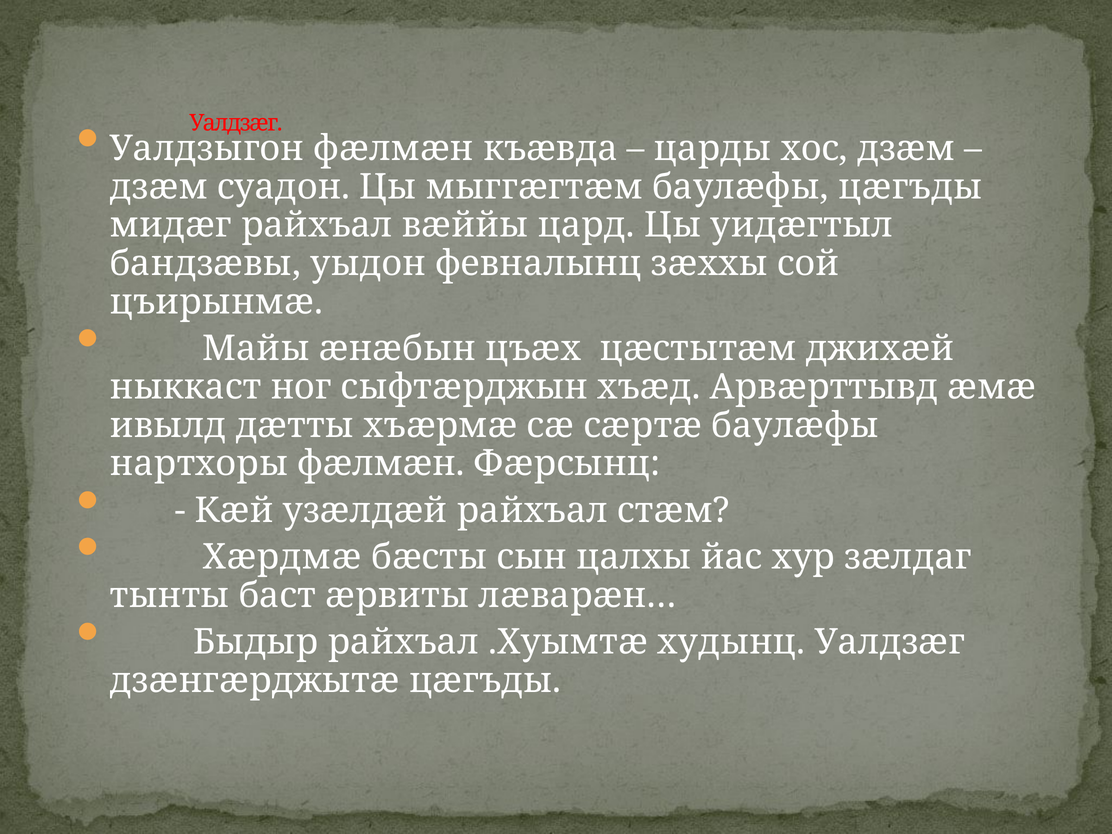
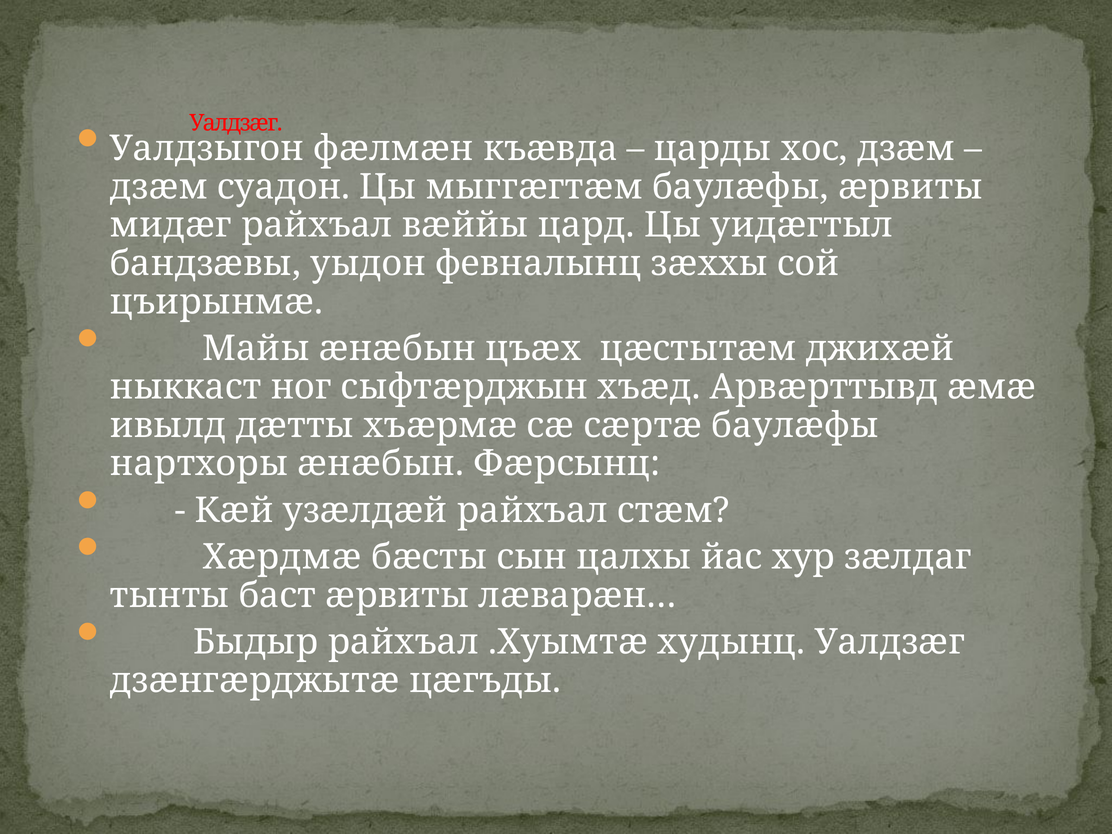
баулæфы цæгъды: цæгъды -> æрвиты (910, 187)
нартхоры фæлмæн: фæлмæн -> æнæбын (381, 464)
